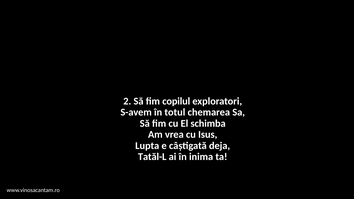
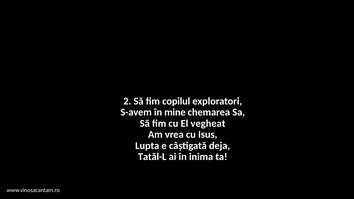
totul: totul -> mine (175, 112)
schimba: schimba -> vegheat (208, 123)
